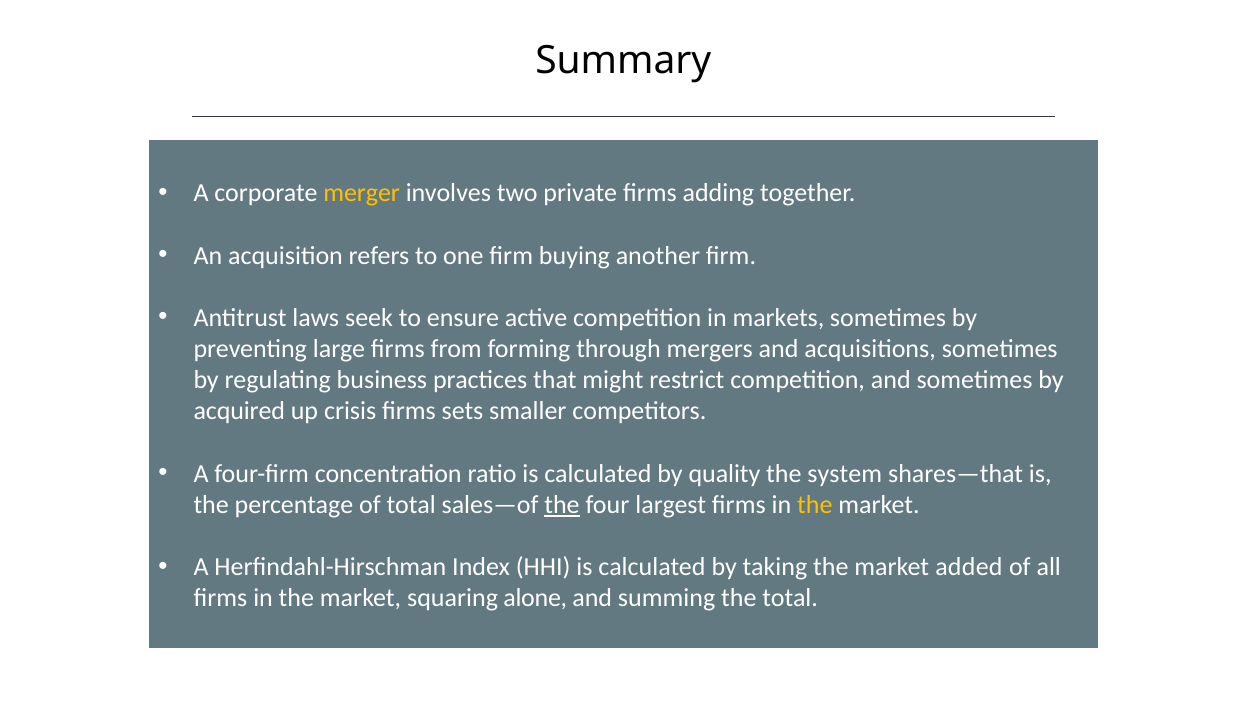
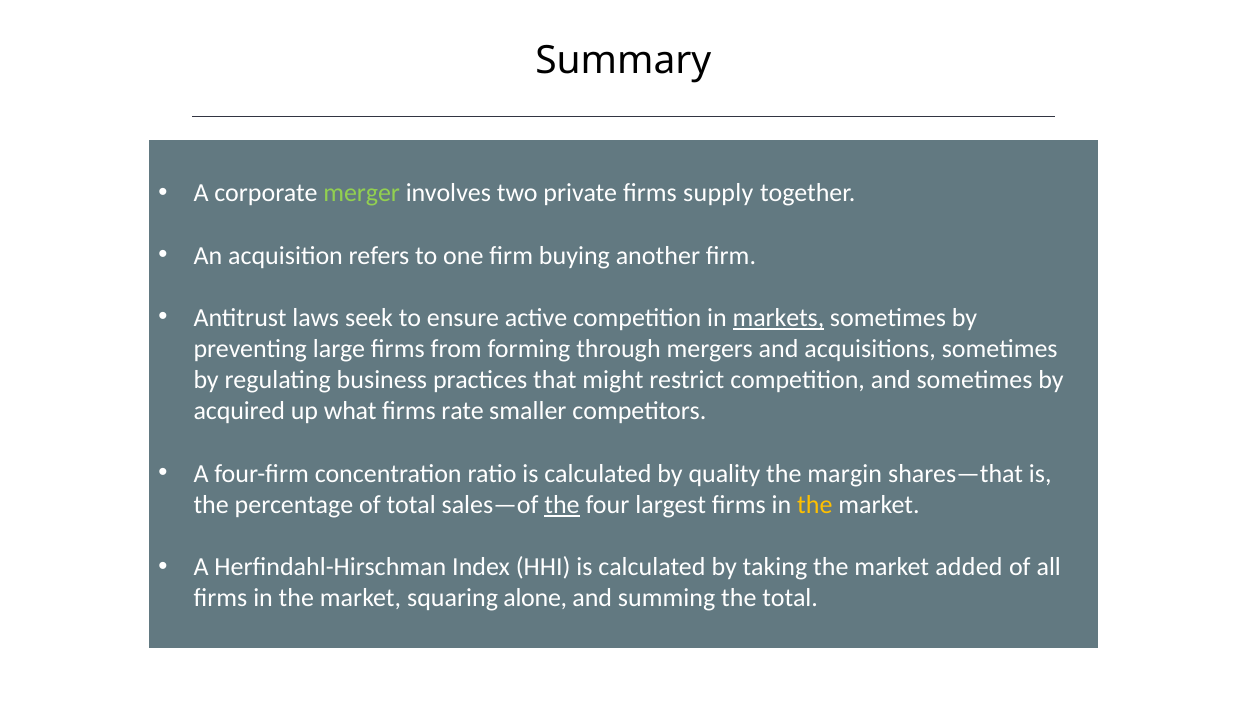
merger colour: yellow -> light green (362, 193)
adding: adding -> supply (718, 193)
markets underline: none -> present (778, 318)
crisis: crisis -> what (350, 412)
sets: sets -> rate (463, 412)
system: system -> margin (845, 474)
